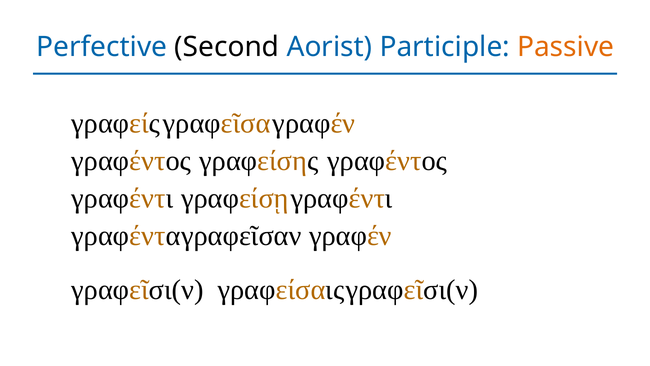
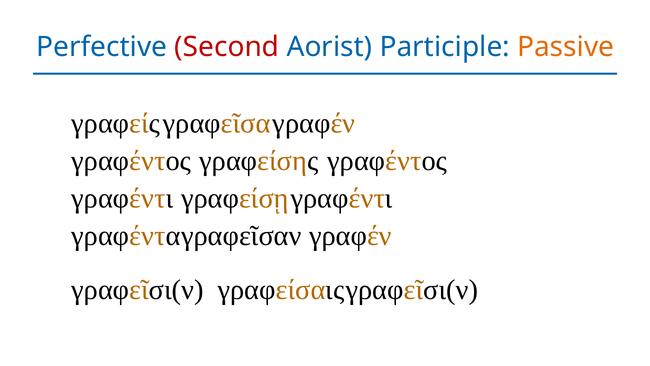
Second colour: black -> red (227, 47)
